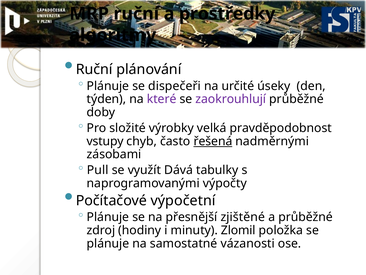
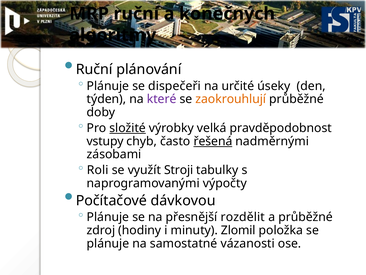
prostředky: prostředky -> konečných (227, 14)
zaokrouhlují colour: purple -> orange (231, 99)
složité underline: none -> present (128, 128)
Pull: Pull -> Roli (98, 170)
Dává: Dává -> Stroji (179, 170)
výpočetní: výpočetní -> dávkovou (183, 200)
zjištěné: zjištěné -> rozdělit (243, 217)
